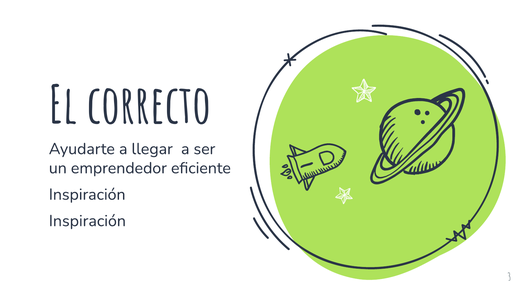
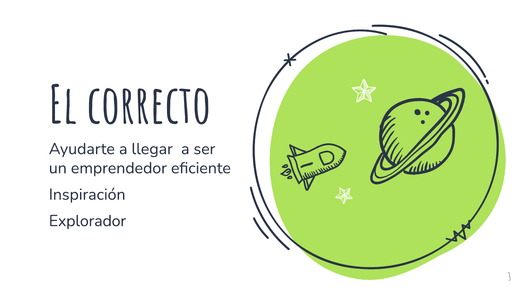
Inspiración: Inspiración -> Explorador (87, 221)
